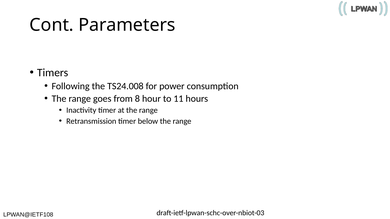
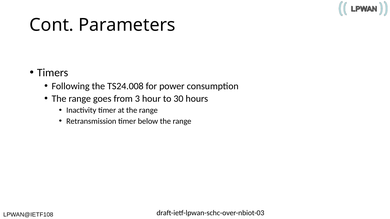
8: 8 -> 3 (137, 99)
11: 11 -> 30 (178, 99)
